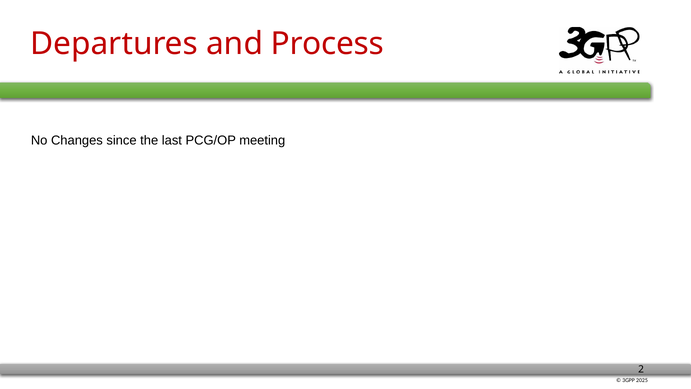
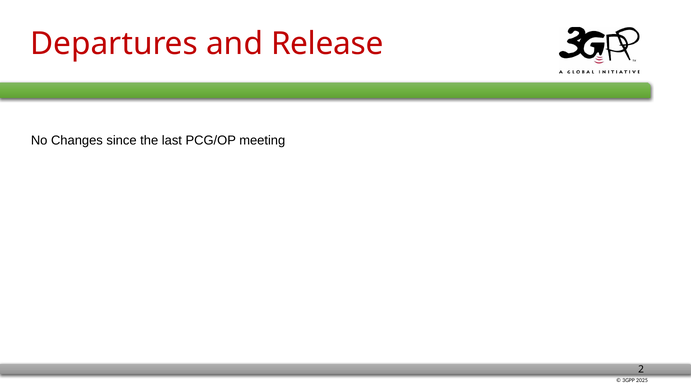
Process: Process -> Release (327, 44)
